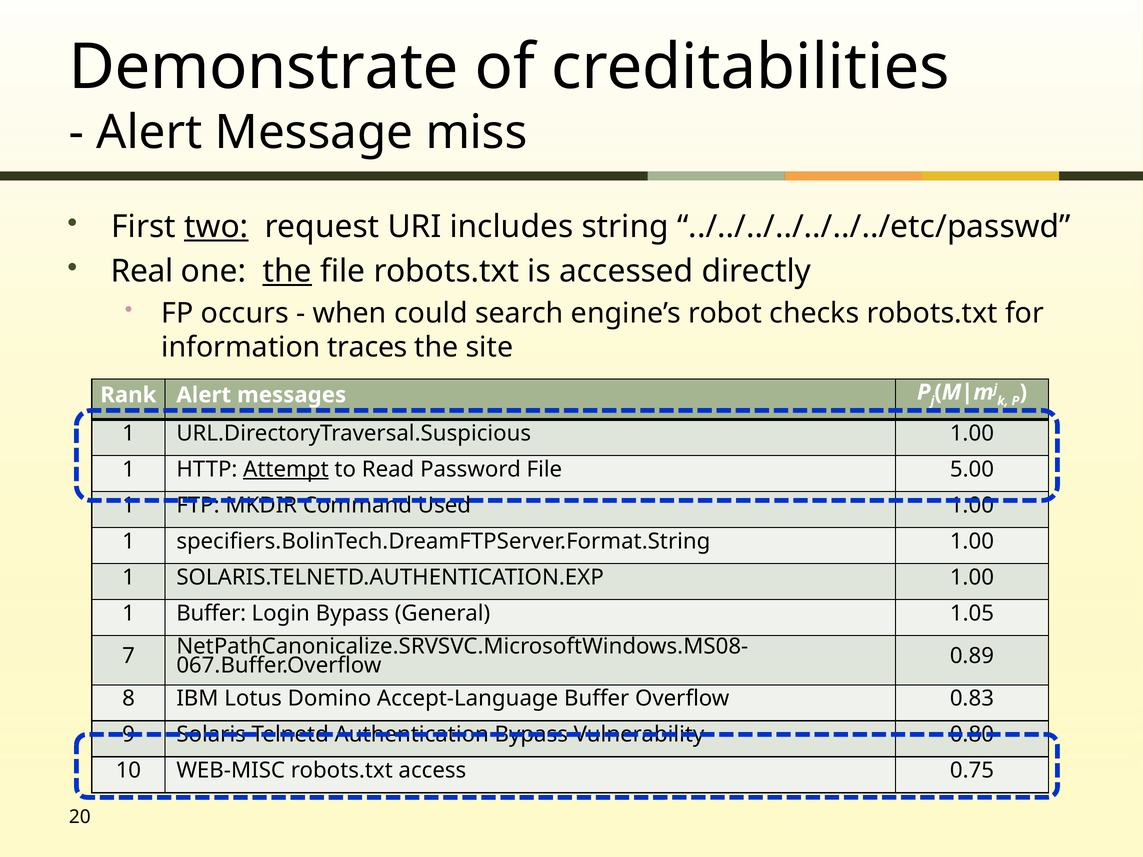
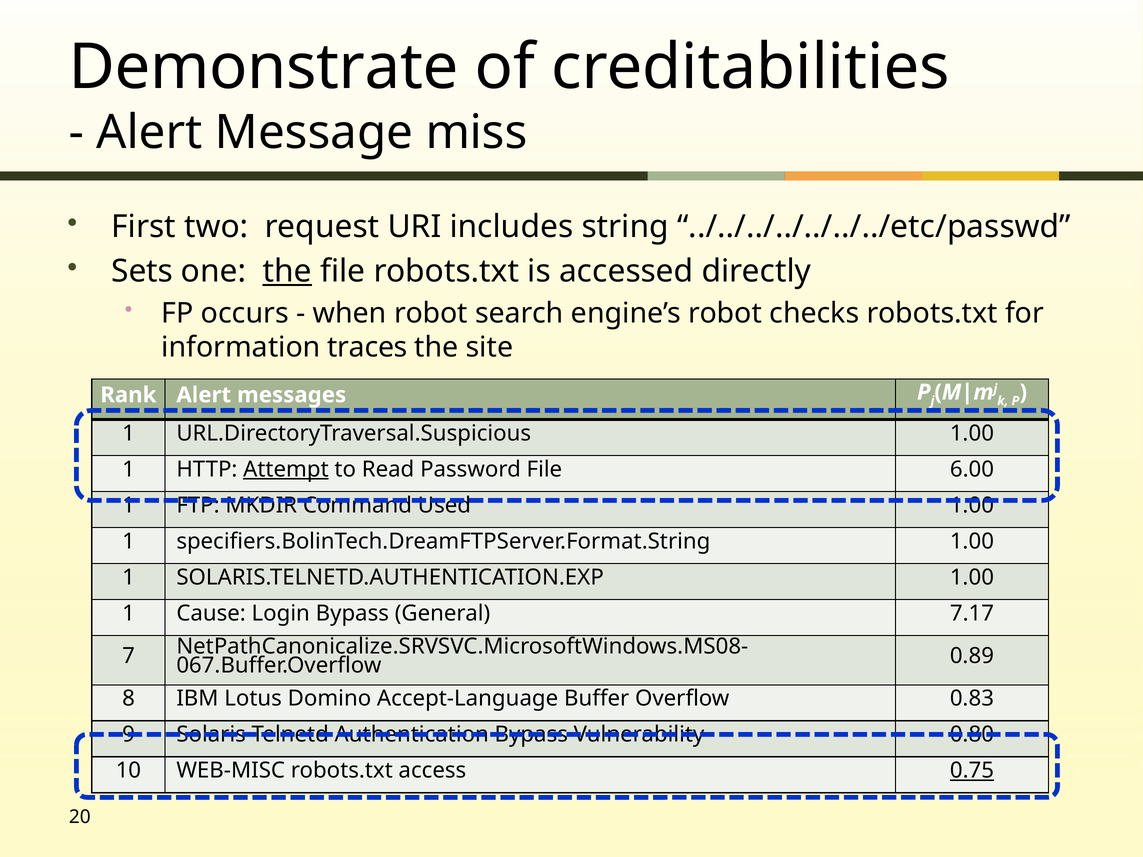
two underline: present -> none (216, 227)
Real: Real -> Sets (142, 272)
when could: could -> robot (431, 313)
5.00: 5.00 -> 6.00 (972, 469)
1 Buffer: Buffer -> Cause (211, 613)
1.05: 1.05 -> 7.17 (972, 613)
0.75 underline: none -> present (972, 771)
